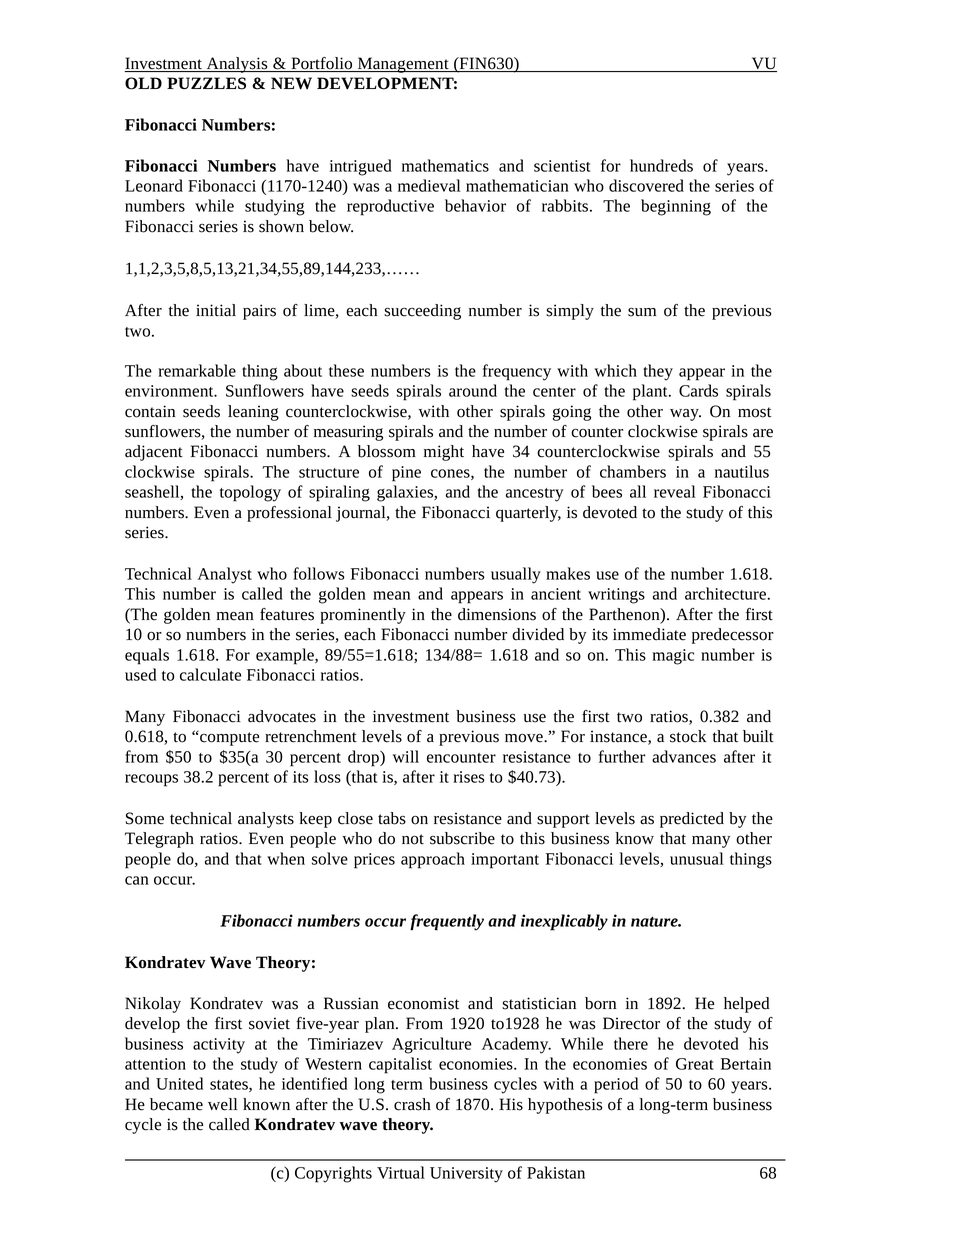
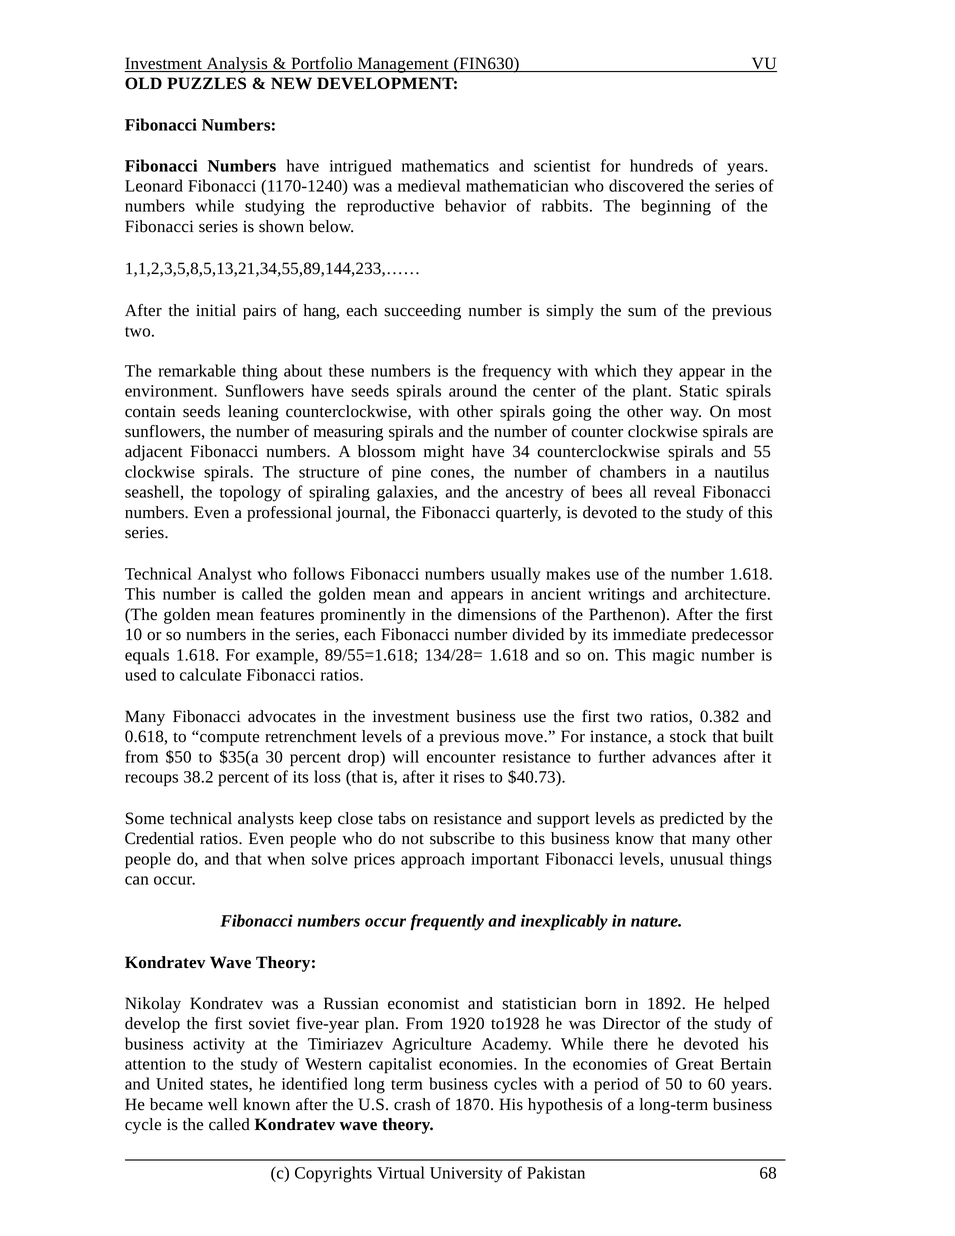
lime: lime -> hang (322, 311)
Cards: Cards -> Static (699, 391)
134/88=: 134/88= -> 134/28= (454, 655)
Telegraph: Telegraph -> Credential (159, 839)
